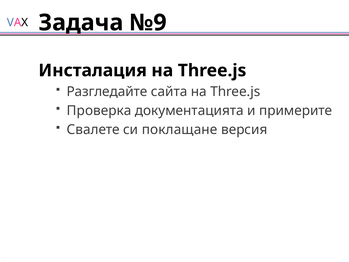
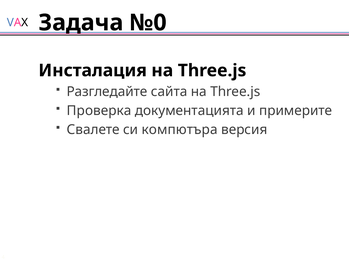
№9: №9 -> №0 (148, 23)
поклащане: поклащане -> компютъра (180, 130)
